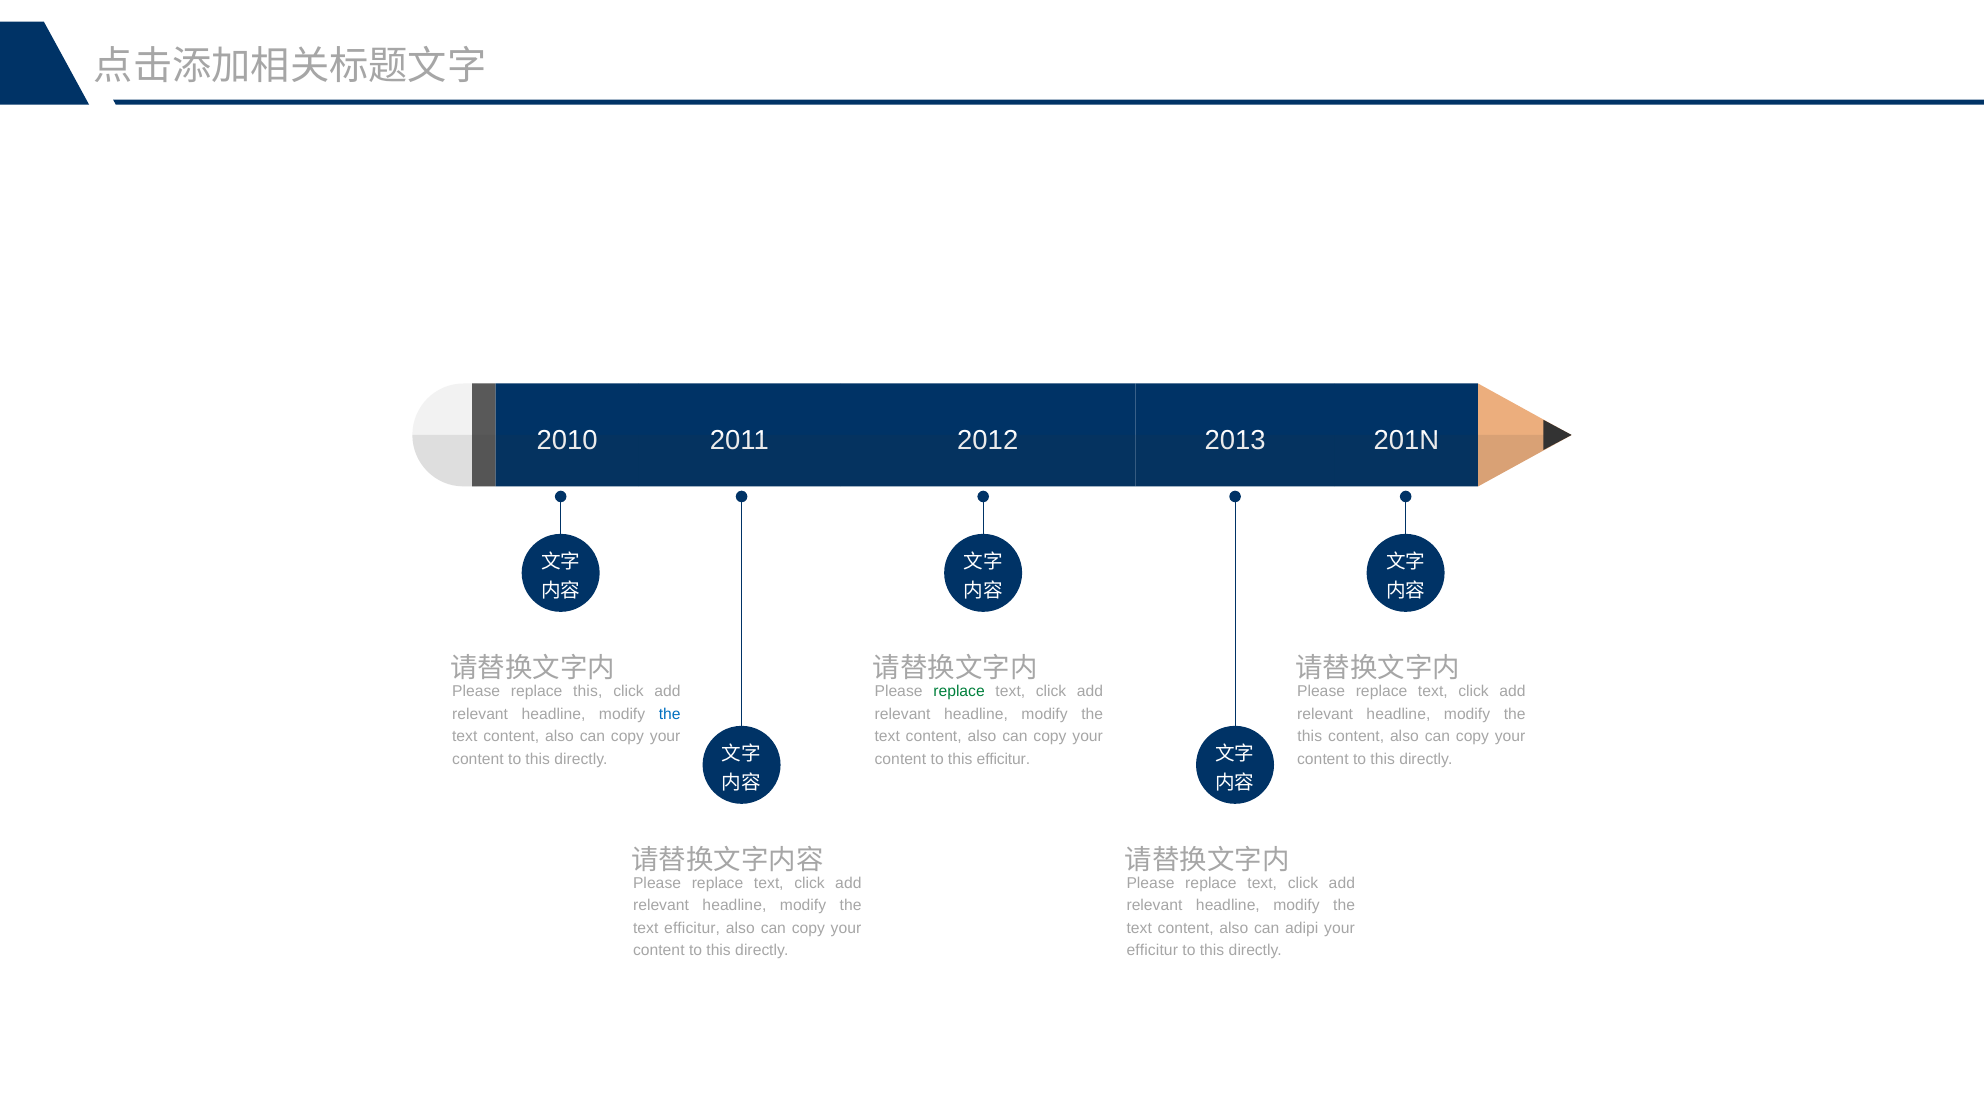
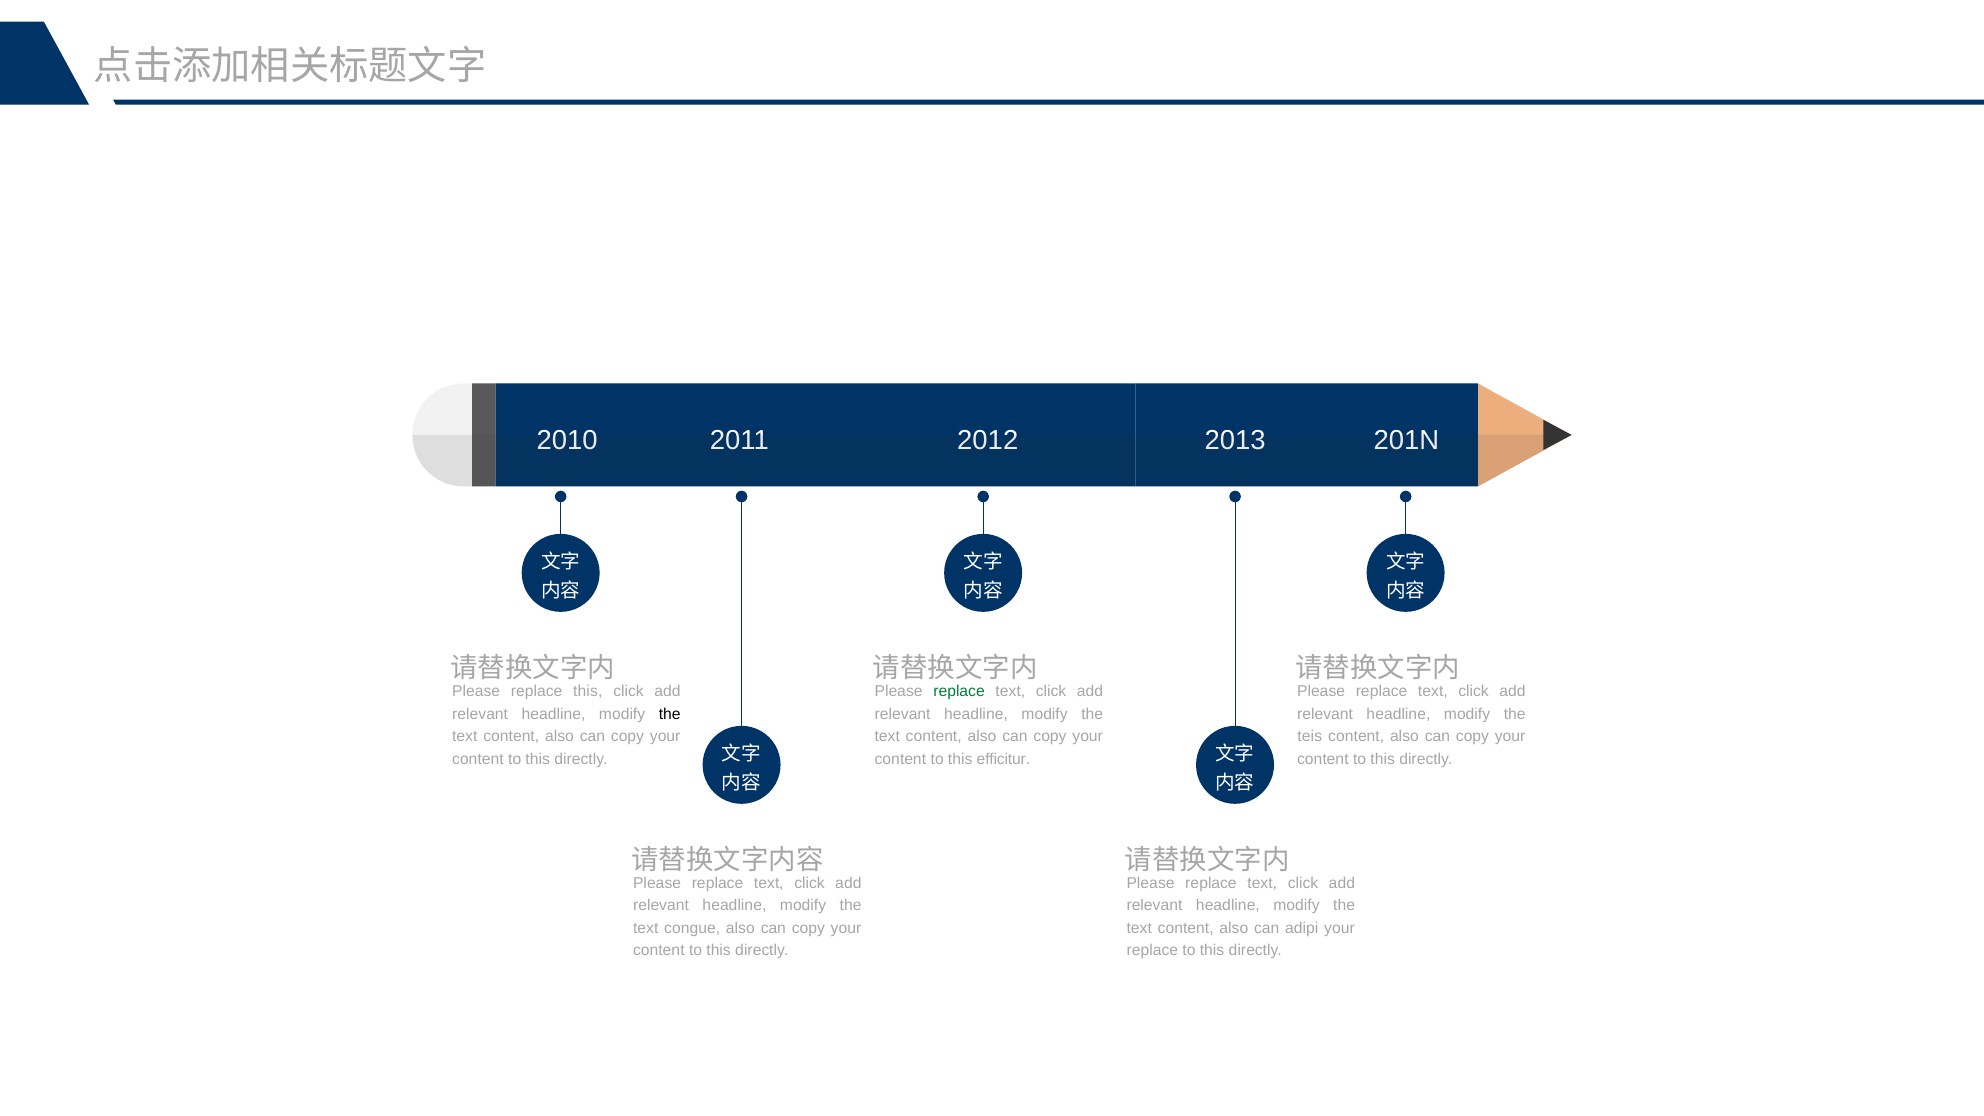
the colour: blue -> black (670, 714)
this: this -> teis (1310, 736)
text efficitur: efficitur -> congue (692, 928)
efficitur: efficitur -> replace (1152, 951)
